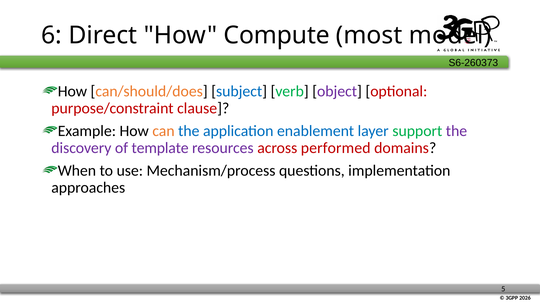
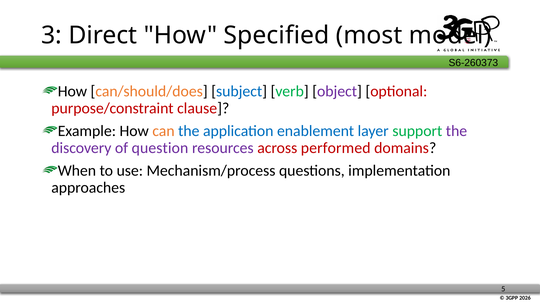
6: 6 -> 3 (52, 35)
Compute: Compute -> Specified (277, 35)
template: template -> question (160, 148)
